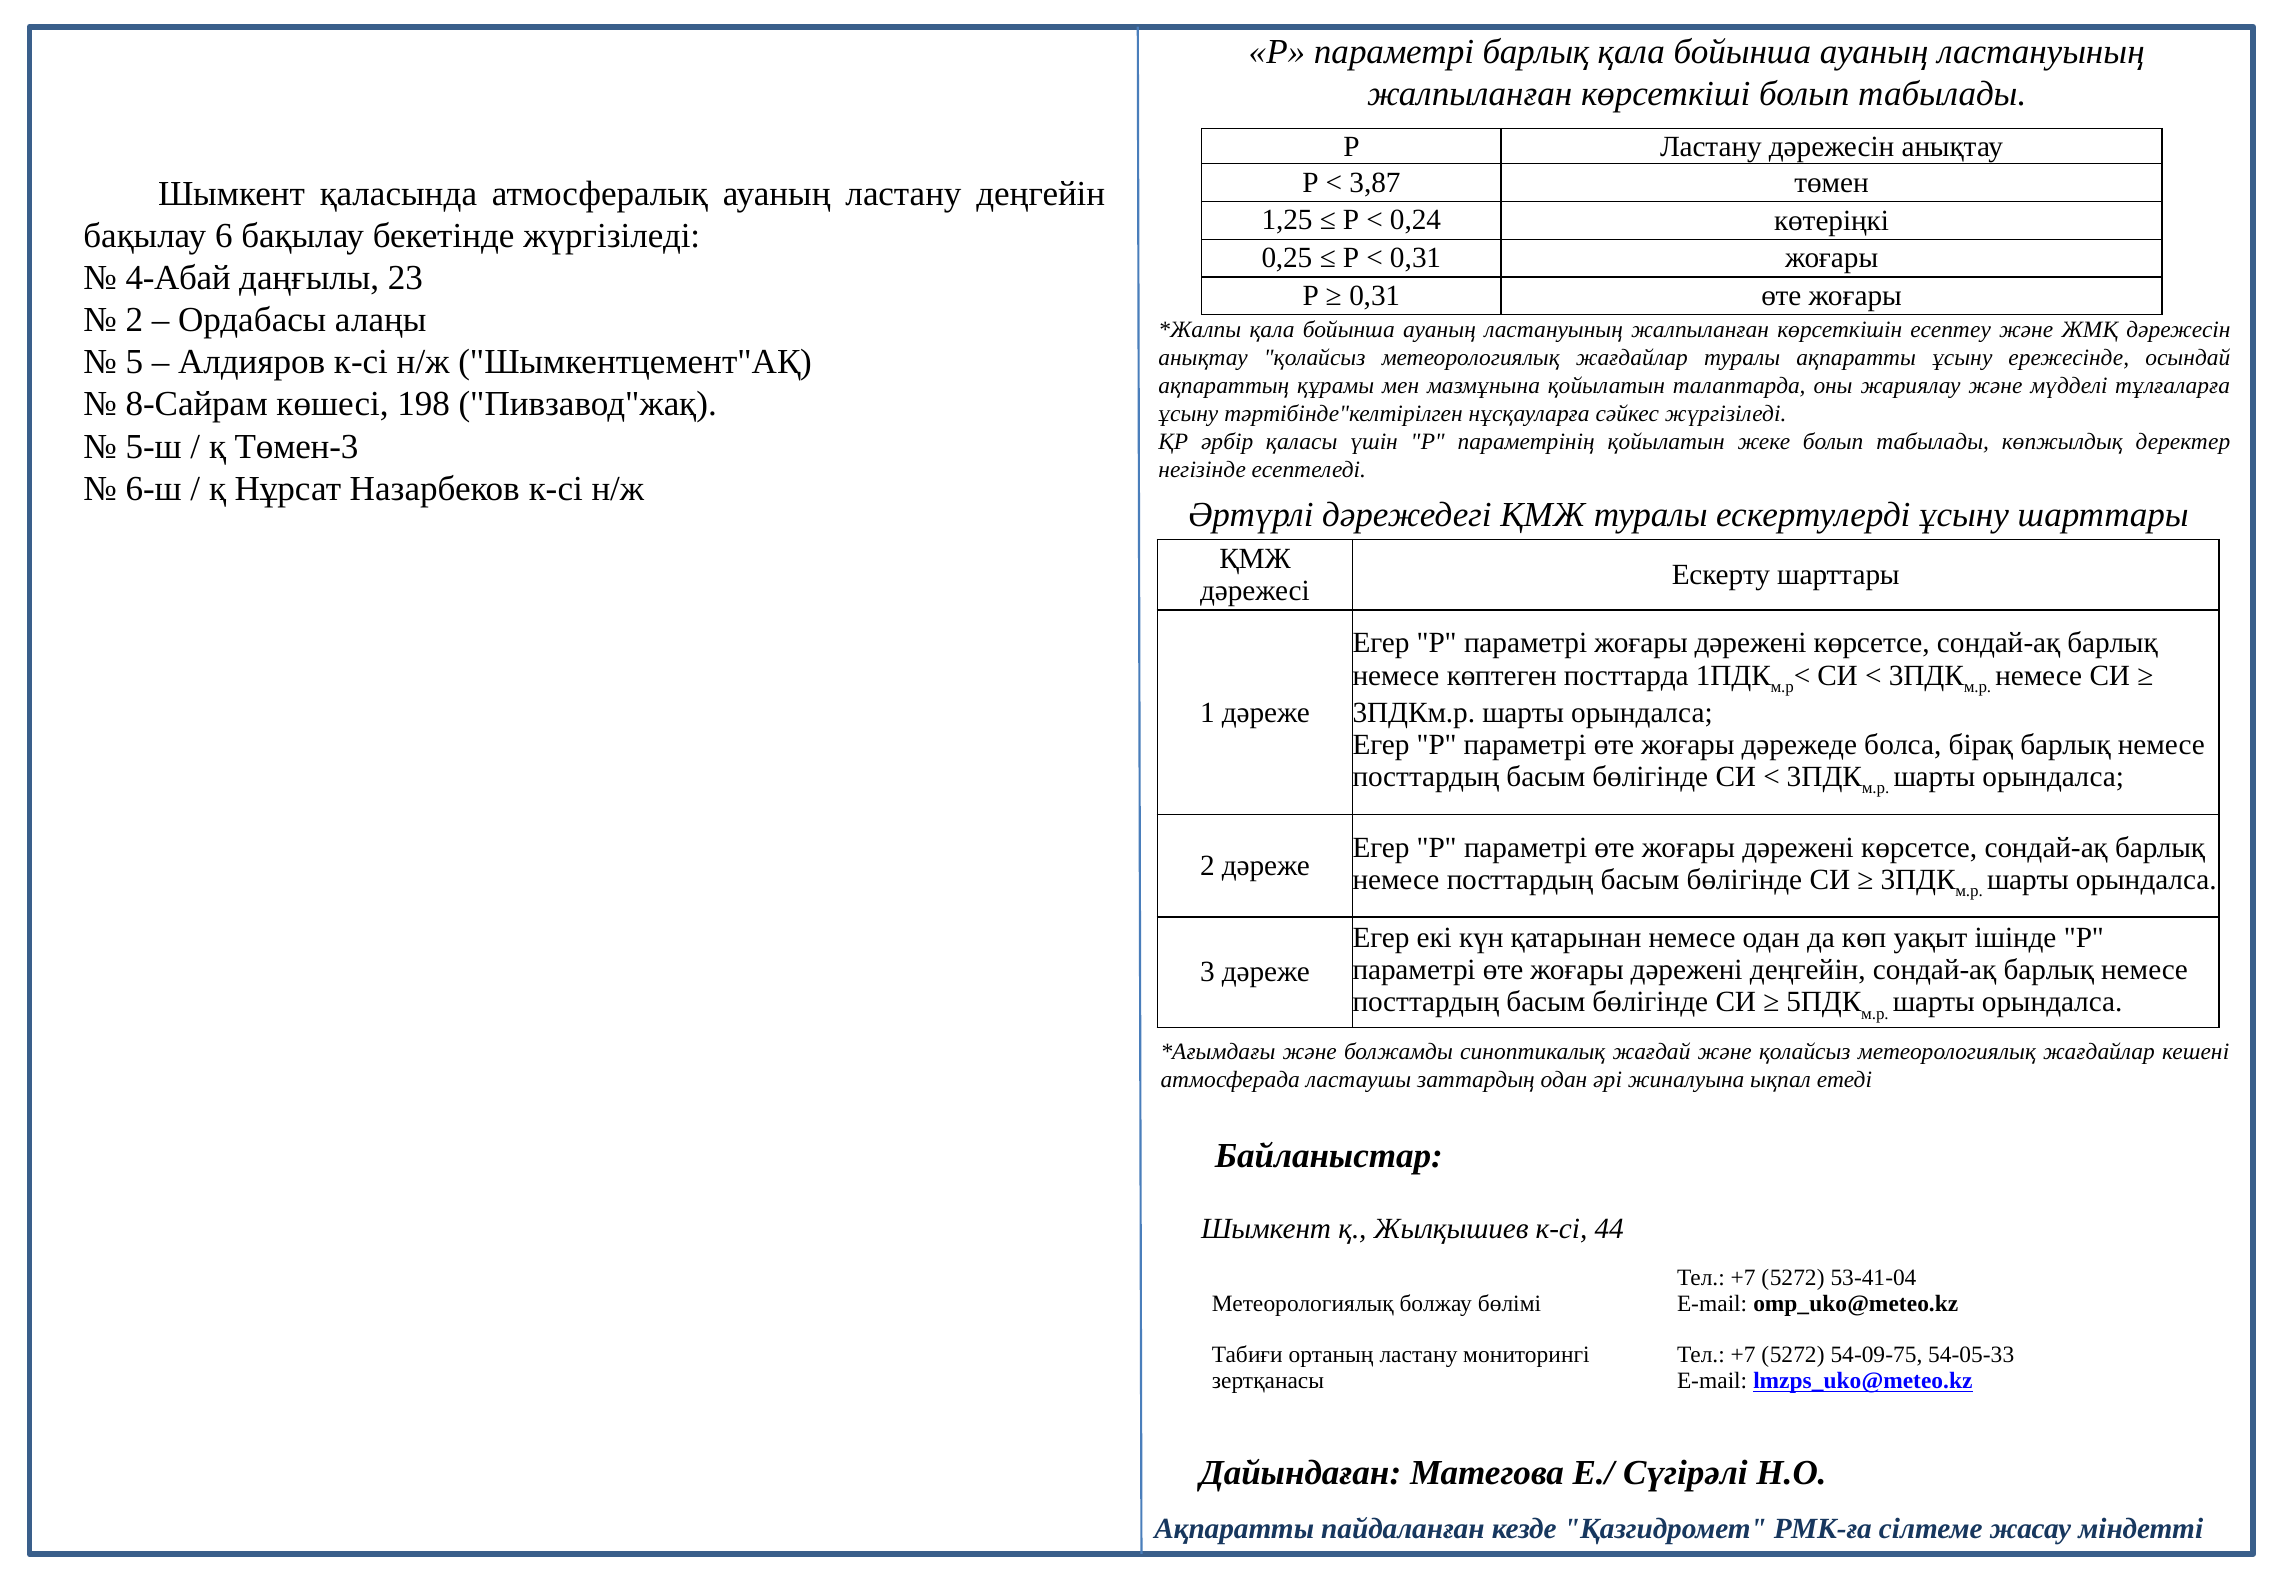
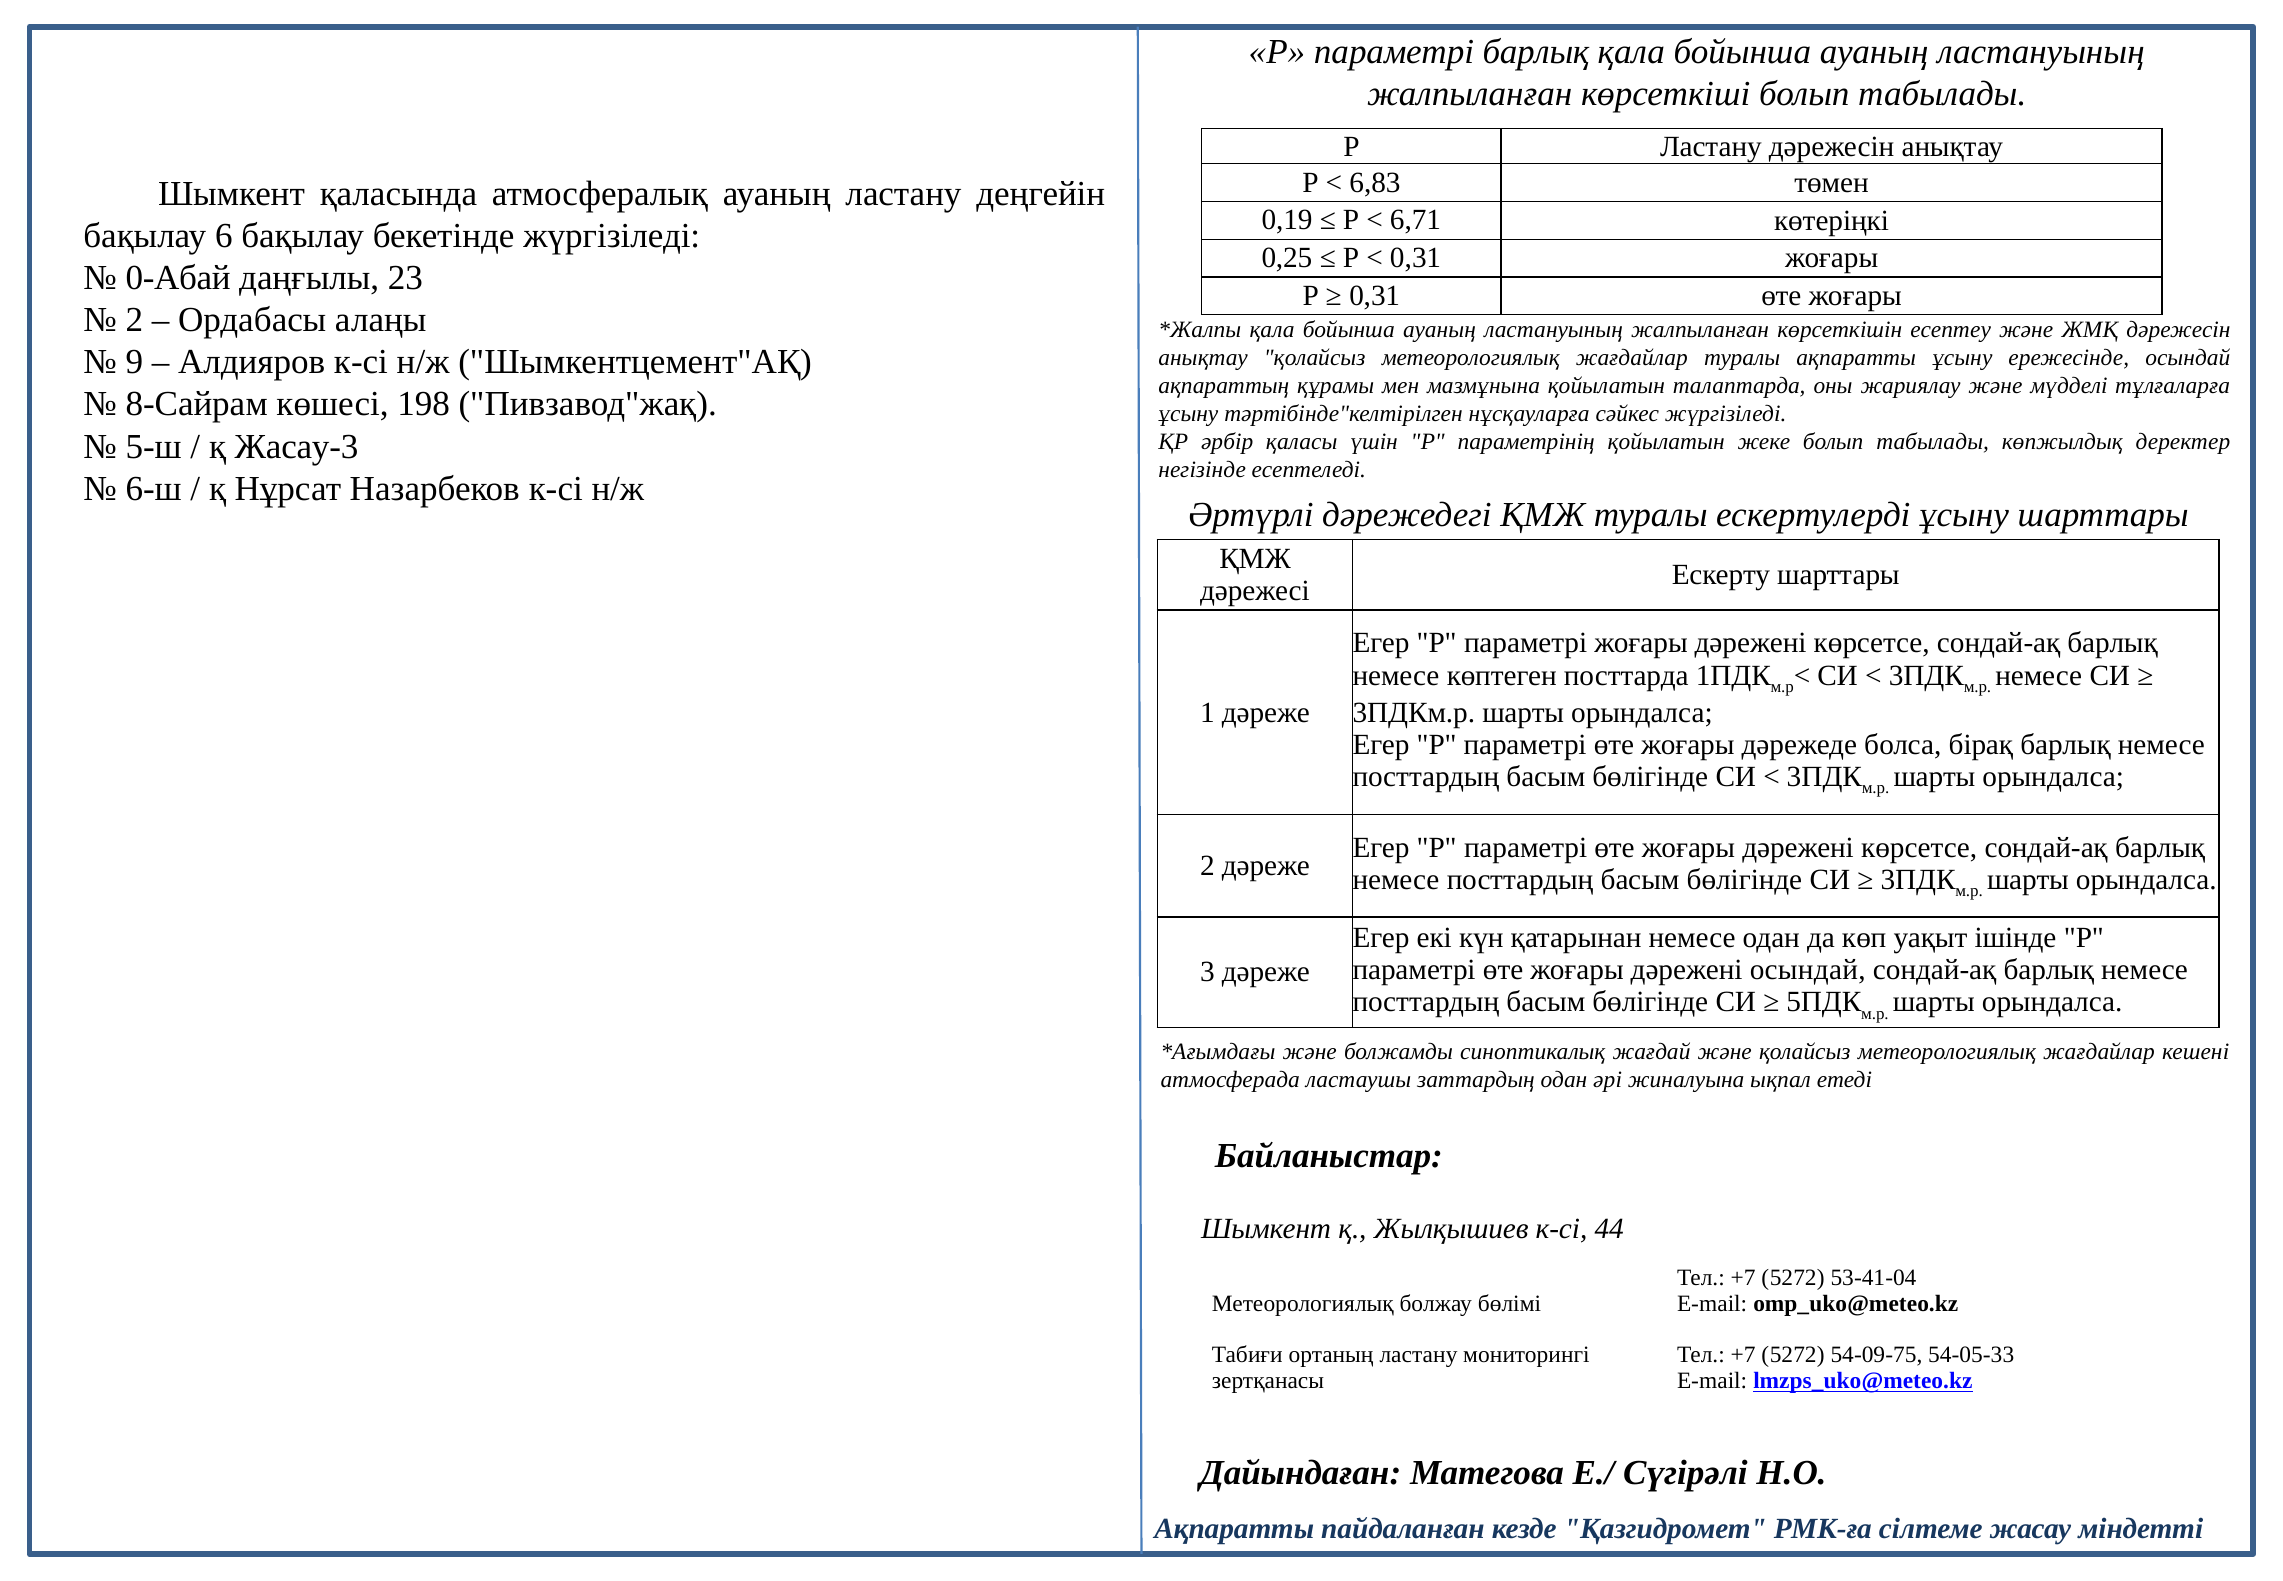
3,87: 3,87 -> 6,83 (1375, 182)
1,25: 1,25 -> 0,19 (1287, 220)
0,24: 0,24 -> 6,71 (1416, 220)
4-Абай: 4-Абай -> 0-Абай (178, 278)
5: 5 -> 9 (134, 362)
Төмен-3: Төмен-3 -> Жасау-3 (297, 446)
дәрежені деңгейін: деңгейін -> осындай (1808, 970)
